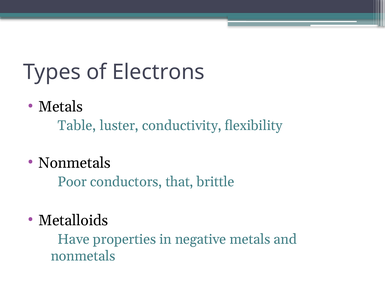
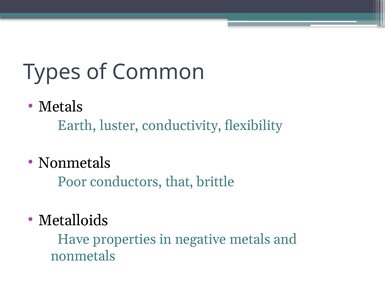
Electrons: Electrons -> Common (158, 72)
Table: Table -> Earth (77, 125)
